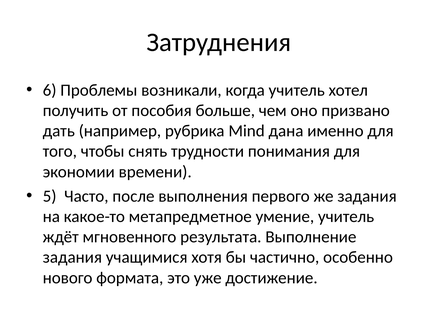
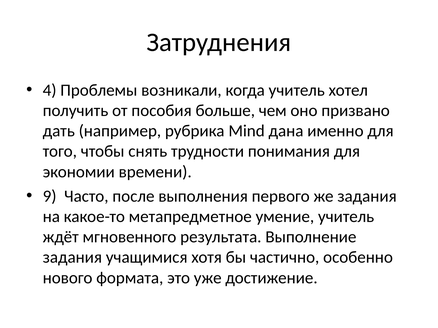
6: 6 -> 4 (50, 90)
5: 5 -> 9 (50, 196)
